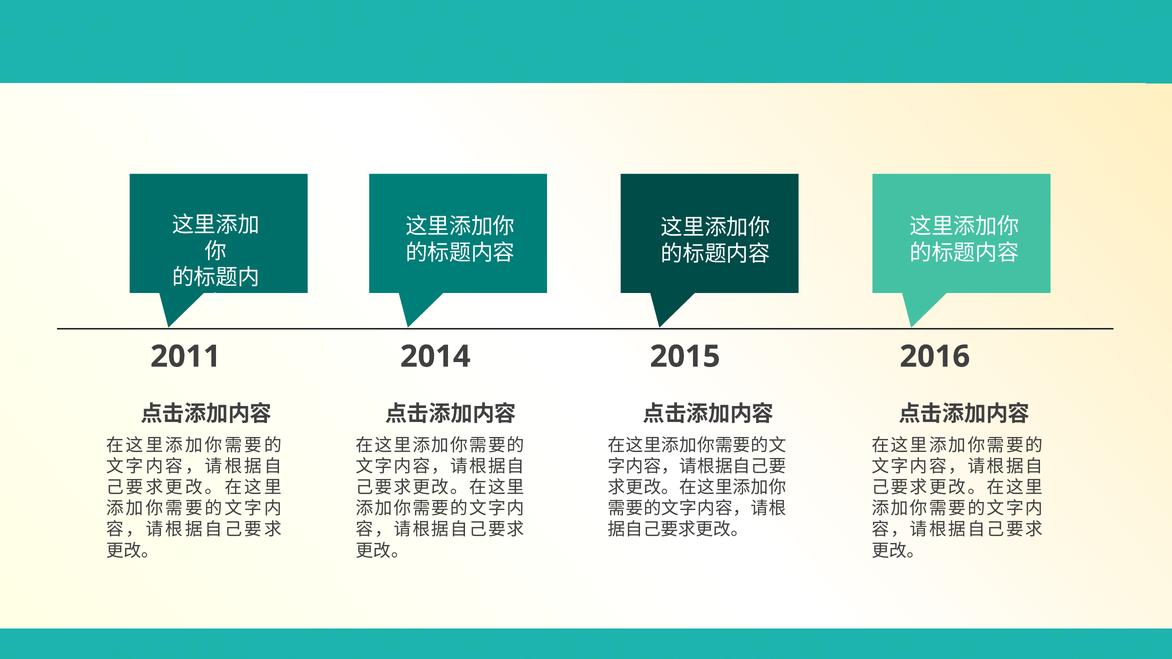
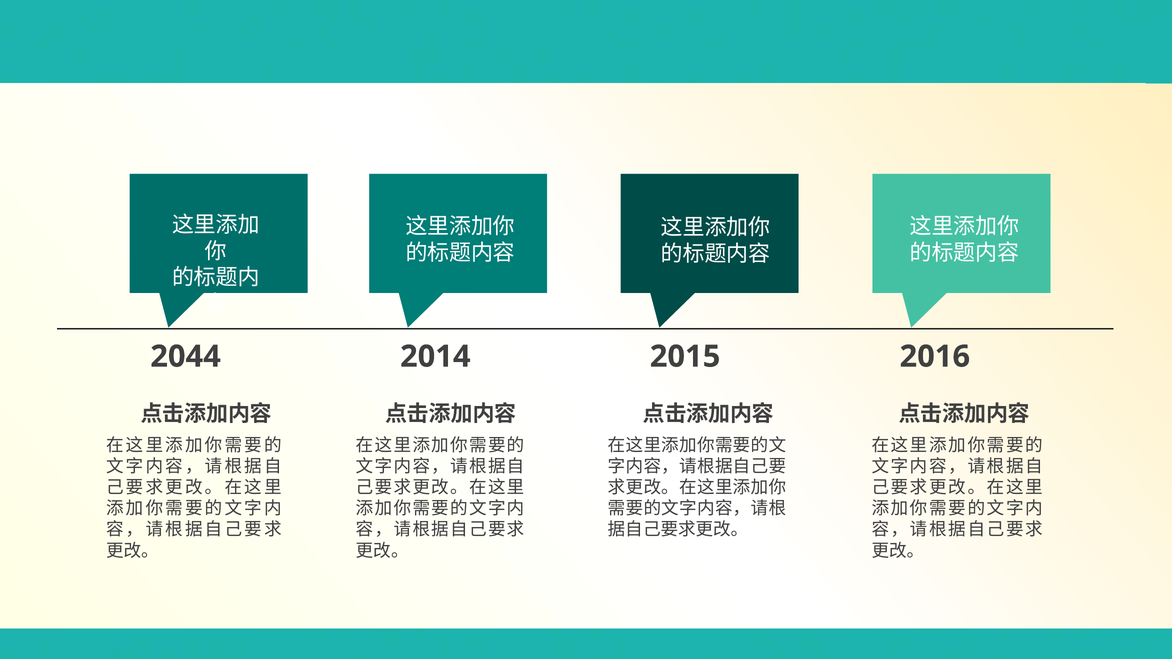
2011: 2011 -> 2044 (186, 357)
